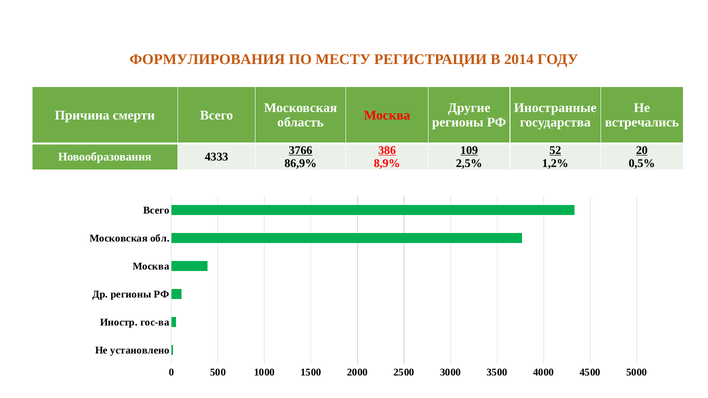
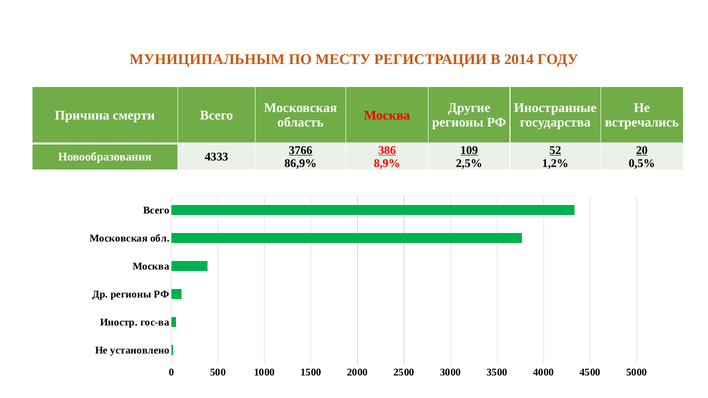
ФОРМУЛИРОВАНИЯ: ФОРМУЛИРОВАНИЯ -> МУНИЦИПАЛЬНЫМ (207, 60)
